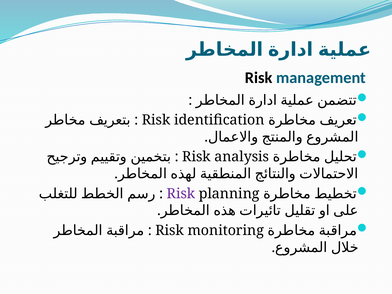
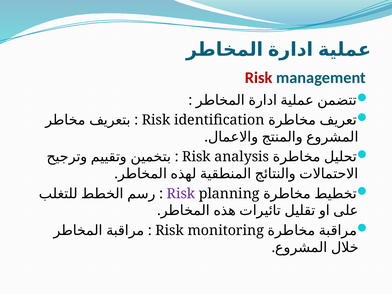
Risk colour: black -> red (259, 78)
